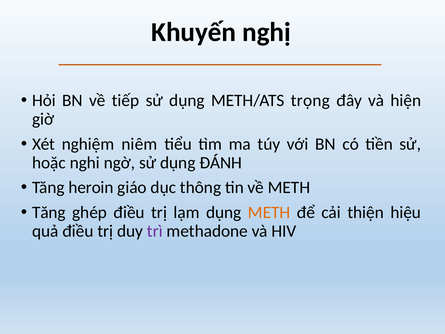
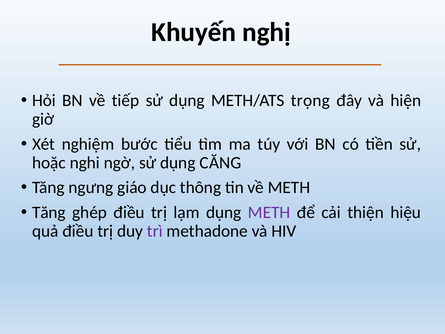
niêm: niêm -> bước (139, 144)
ĐÁNH: ĐÁNH -> CĂNG (221, 163)
heroin: heroin -> ngưng (91, 187)
METH colour: orange -> purple (269, 212)
